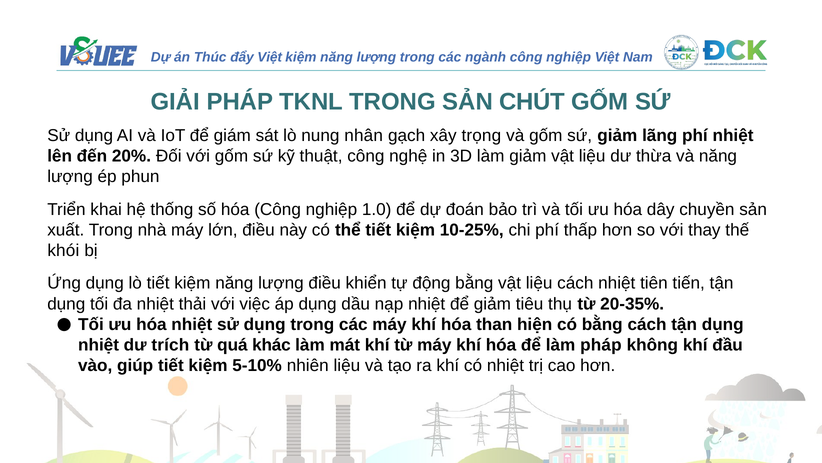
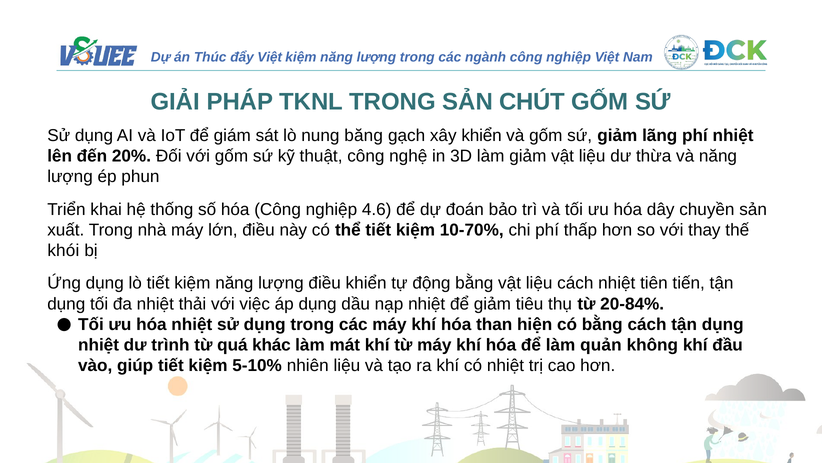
nhân: nhân -> băng (364, 135)
xây trọng: trọng -> khiển (482, 135)
1.0: 1.0 -> 4.6 (377, 209)
10-25%: 10-25% -> 10-70% (472, 230)
20-35%: 20-35% -> 20-84% (632, 303)
trích: trích -> trình (170, 345)
làm pháp: pháp -> quản (601, 345)
